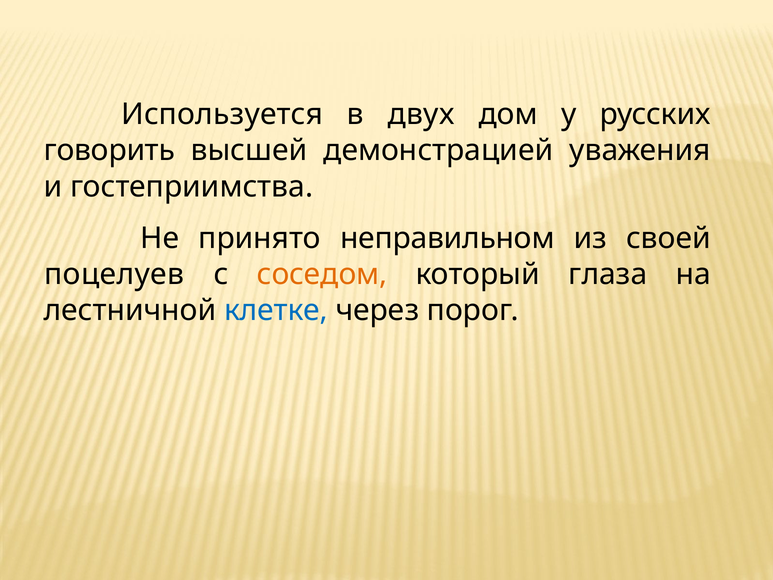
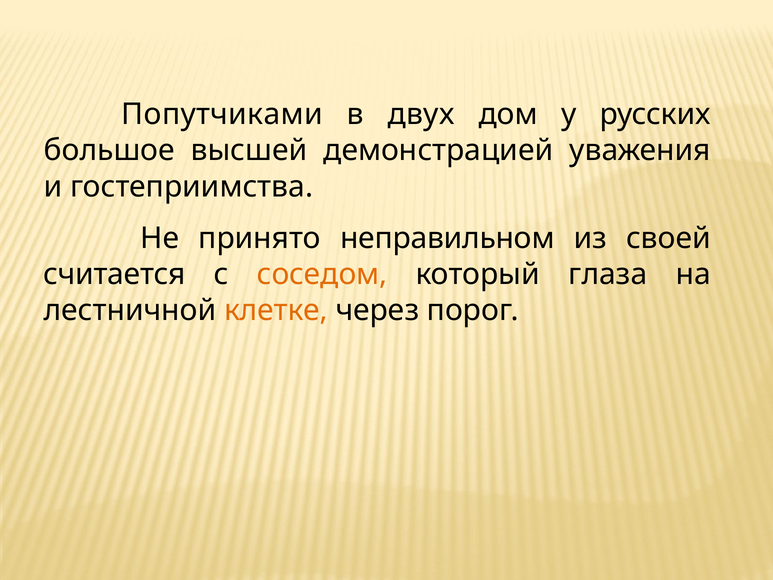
Используется: Используется -> Попутчиками (222, 114)
говорить: говорить -> большое (109, 150)
поцелуев: поцелуев -> считается (114, 274)
клетке colour: blue -> orange (276, 310)
